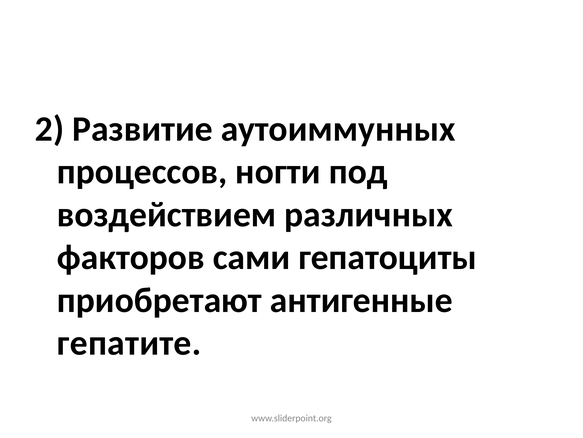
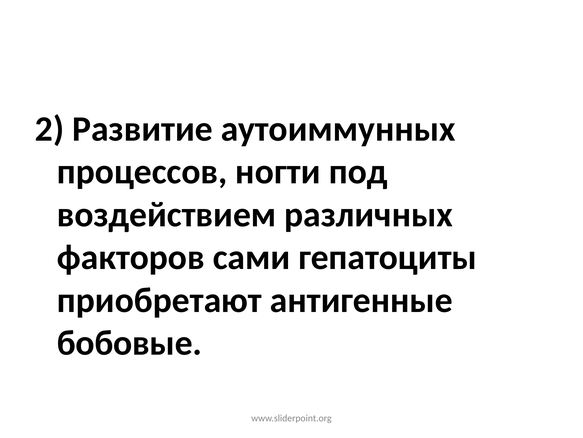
гепатите: гепатите -> бобовые (129, 342)
